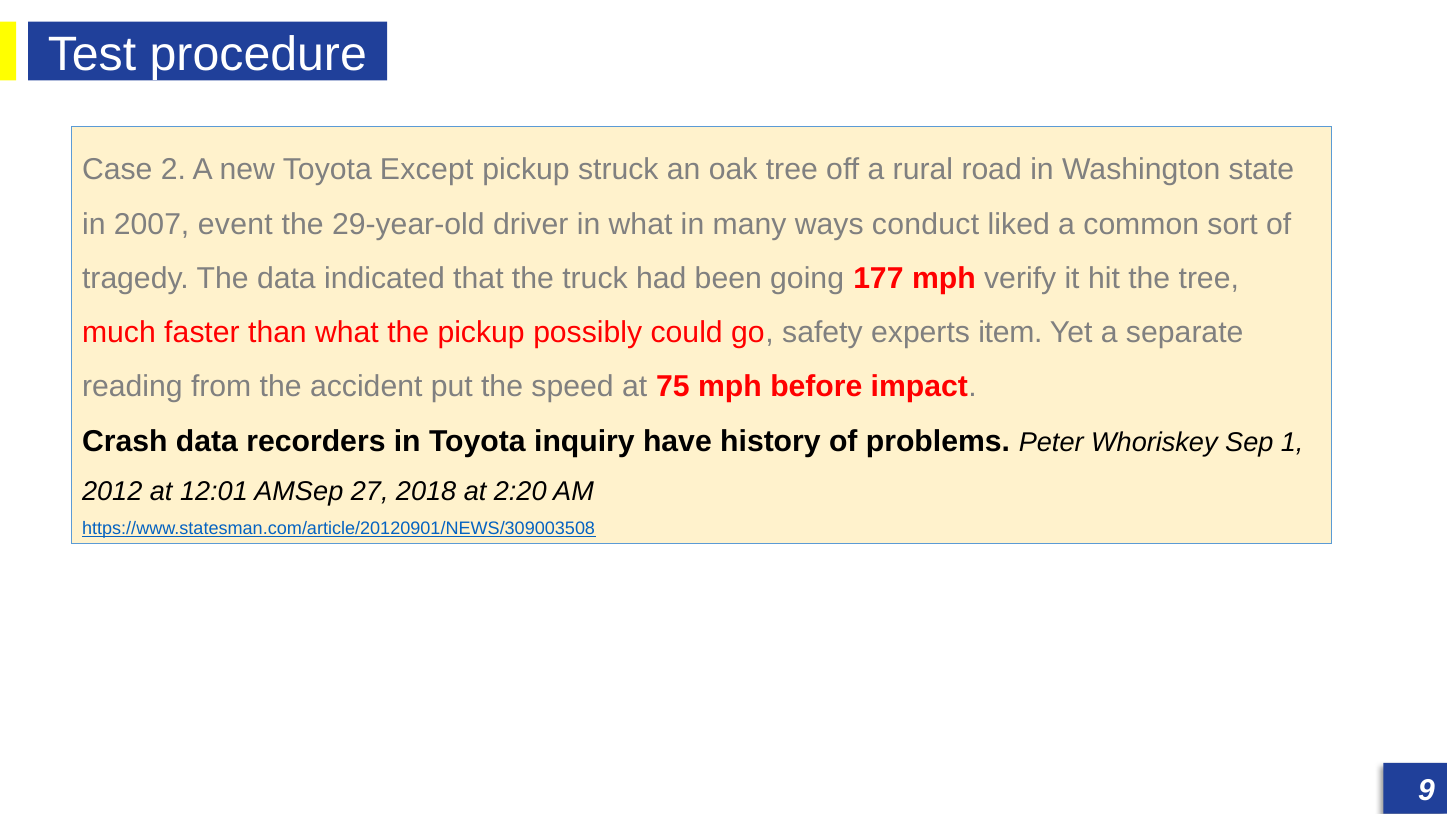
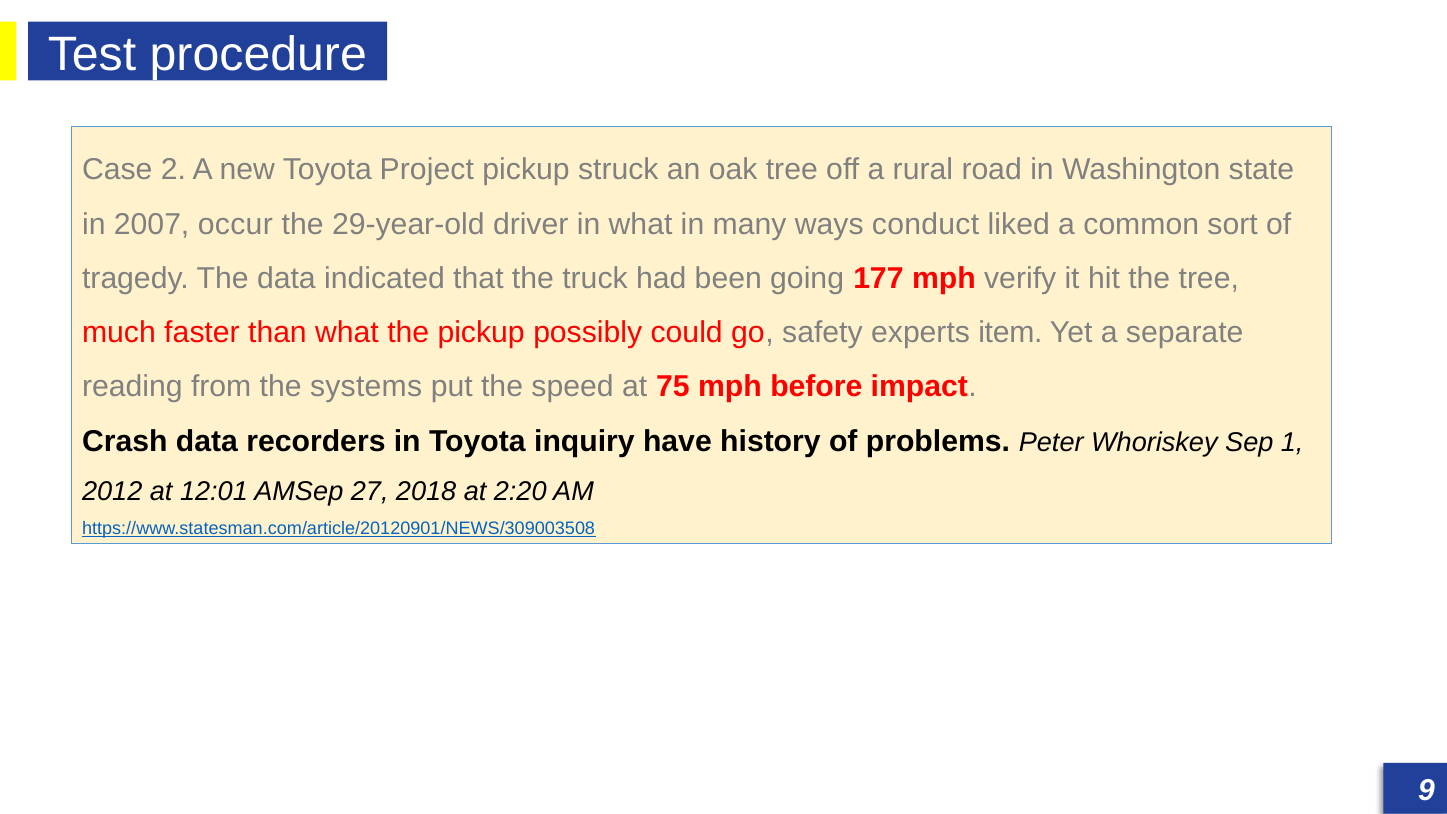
Except: Except -> Project (427, 170)
event: event -> occur (235, 224)
accident: accident -> systems (366, 387)
